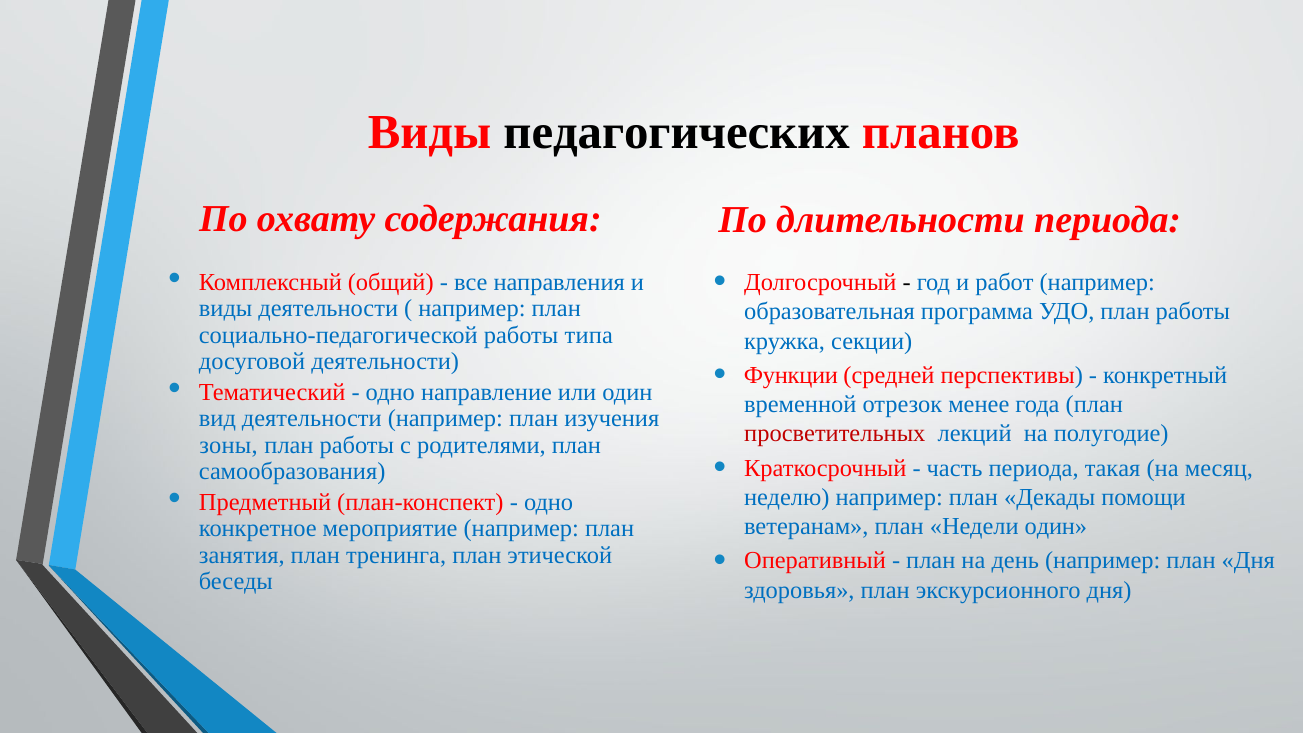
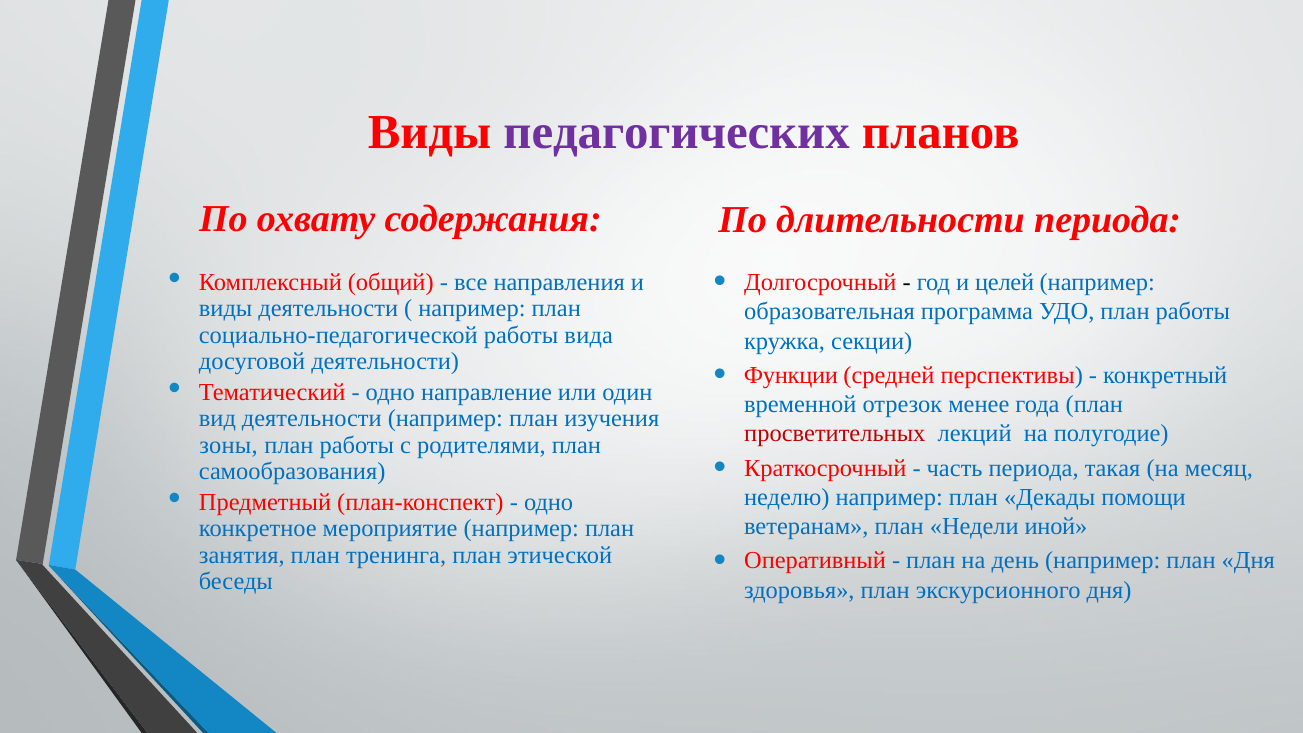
педагогических colour: black -> purple (677, 133)
работ: работ -> целей (1005, 282)
типа: типа -> вида (589, 335)
Недели один: один -> иной (1056, 527)
